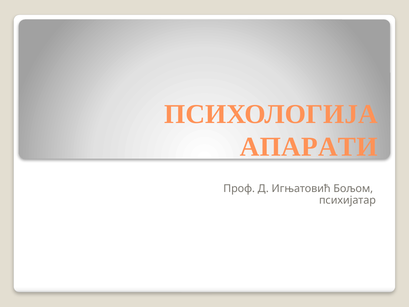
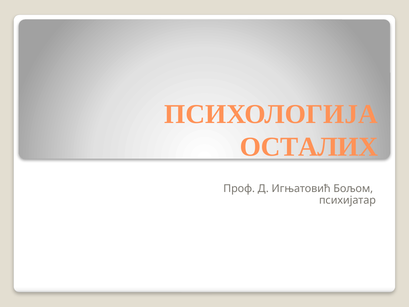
АПАРАТИ: АПАРАТИ -> ОСТАЛИХ (309, 147)
